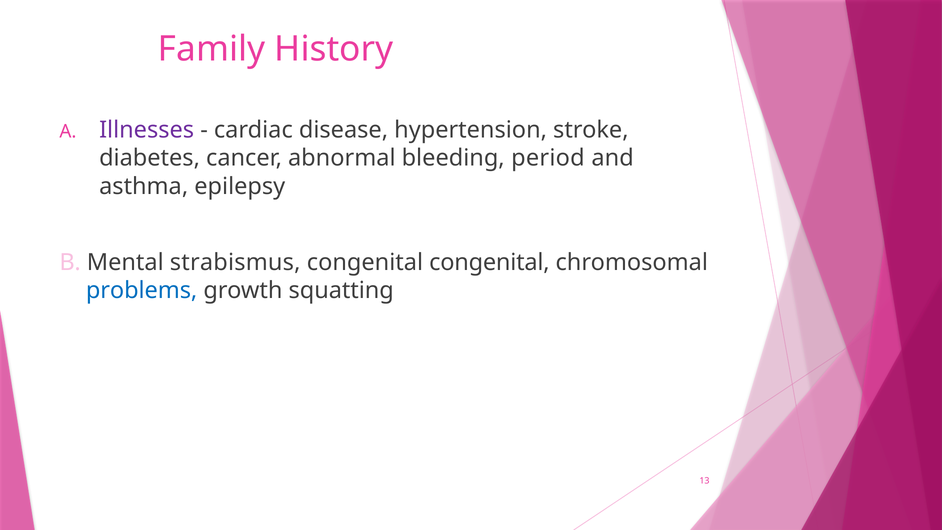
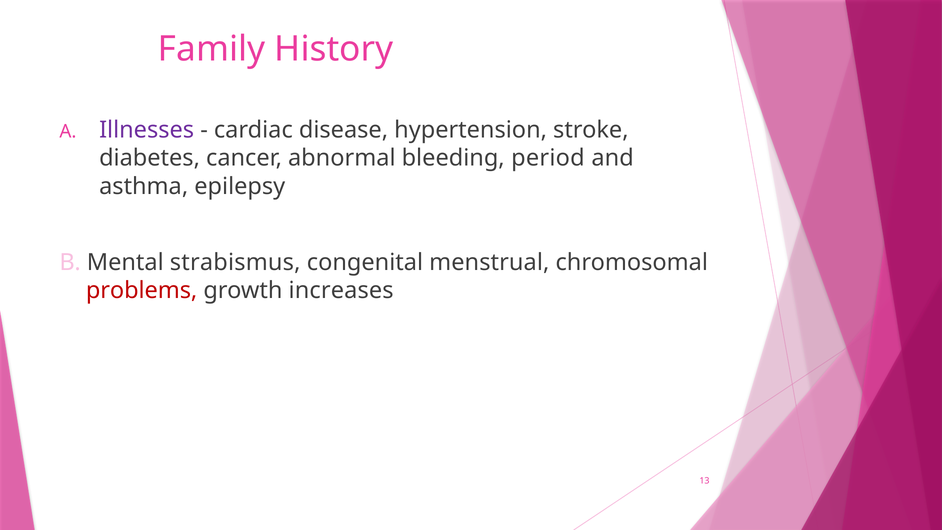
congenital congenital: congenital -> menstrual (489, 262)
problems colour: blue -> red (142, 291)
squatting: squatting -> increases (341, 291)
